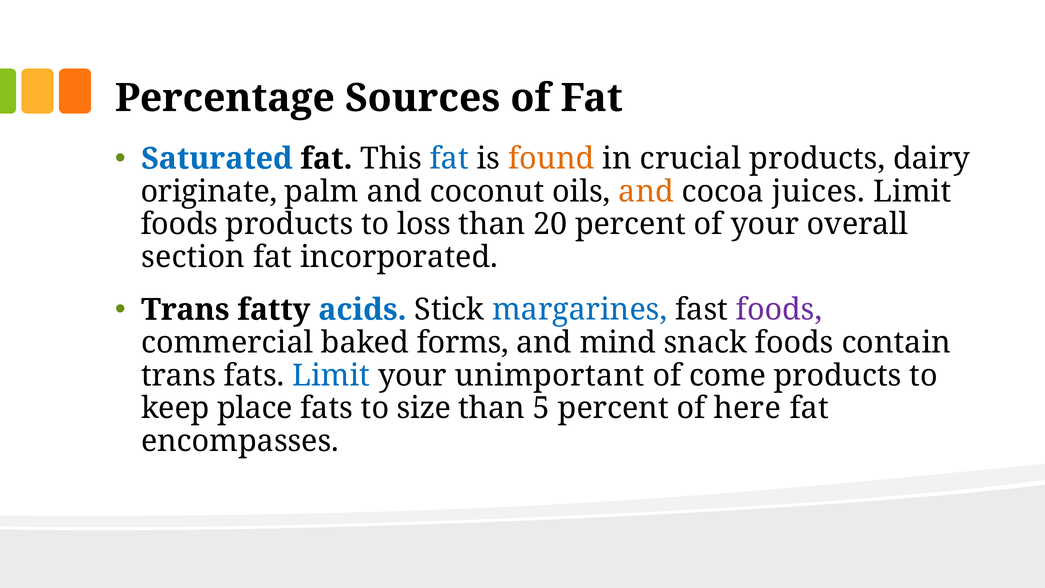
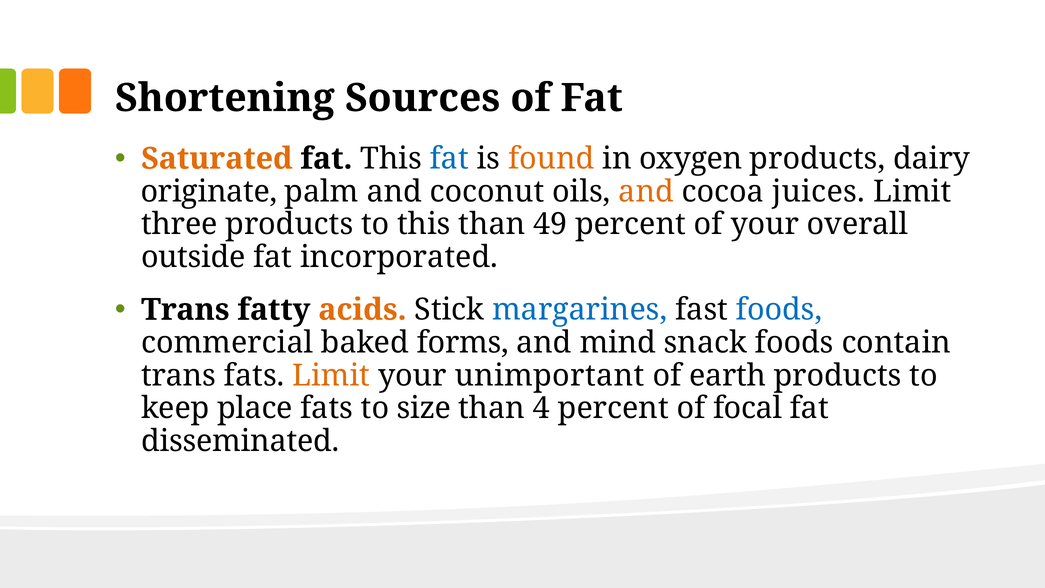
Percentage: Percentage -> Shortening (225, 98)
Saturated colour: blue -> orange (217, 159)
crucial: crucial -> oxygen (691, 159)
foods: foods -> three (179, 224)
to loss: loss -> this (424, 224)
20: 20 -> 49 (550, 224)
section: section -> outside (193, 257)
acids colour: blue -> orange (362, 310)
foods colour: purple -> blue (779, 310)
Limit colour: blue -> orange (331, 375)
come: come -> earth (728, 375)
5: 5 -> 4 (541, 408)
here: here -> focal (748, 408)
encompasses: encompasses -> disseminated (240, 441)
